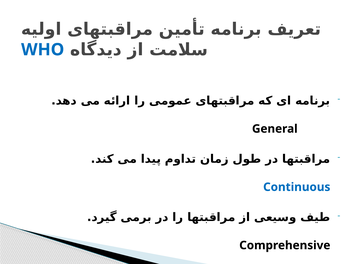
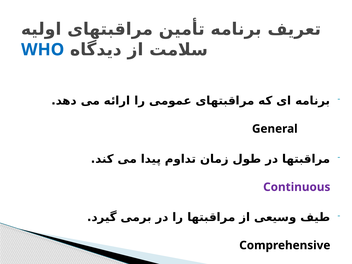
Continuous colour: blue -> purple (297, 187)
